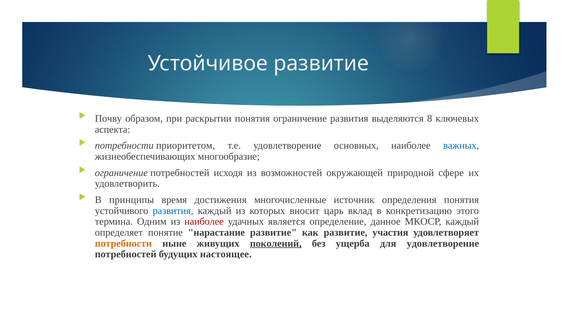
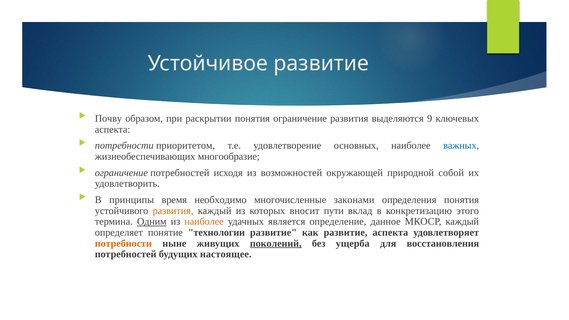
8: 8 -> 9 (430, 119)
сфере: сфере -> собой (451, 173)
достижения: достижения -> необходимо (221, 200)
источник: источник -> законами (354, 200)
развития colour: blue -> orange (173, 211)
царь: царь -> пути (334, 211)
Одним underline: none -> present (152, 222)
наиболее colour: red -> orange (204, 222)
нарастание: нарастание -> технологии (216, 233)
развитие участия: участия -> аспекта (390, 233)
для удовлетворение: удовлетворение -> восстановления (443, 243)
